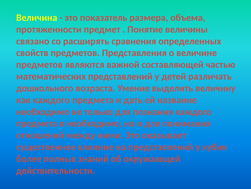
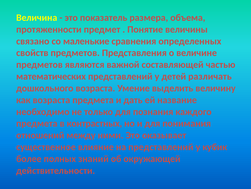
расширять: расширять -> маленькие (86, 41)
как каждого: каждого -> возраста (51, 100)
в необходимо: необходимо -> контрастных (94, 123)
